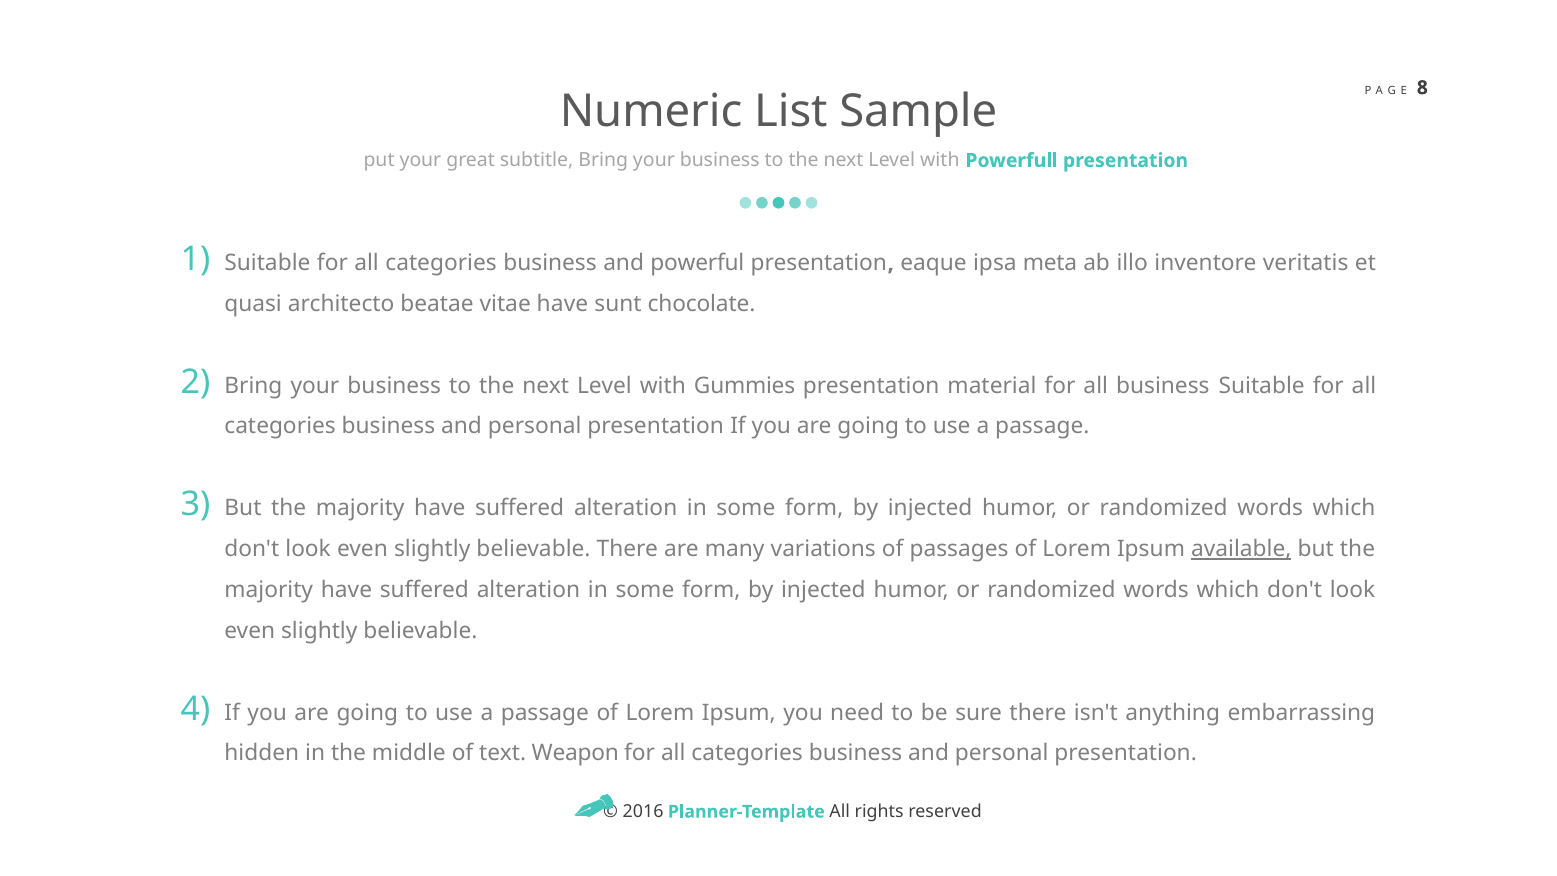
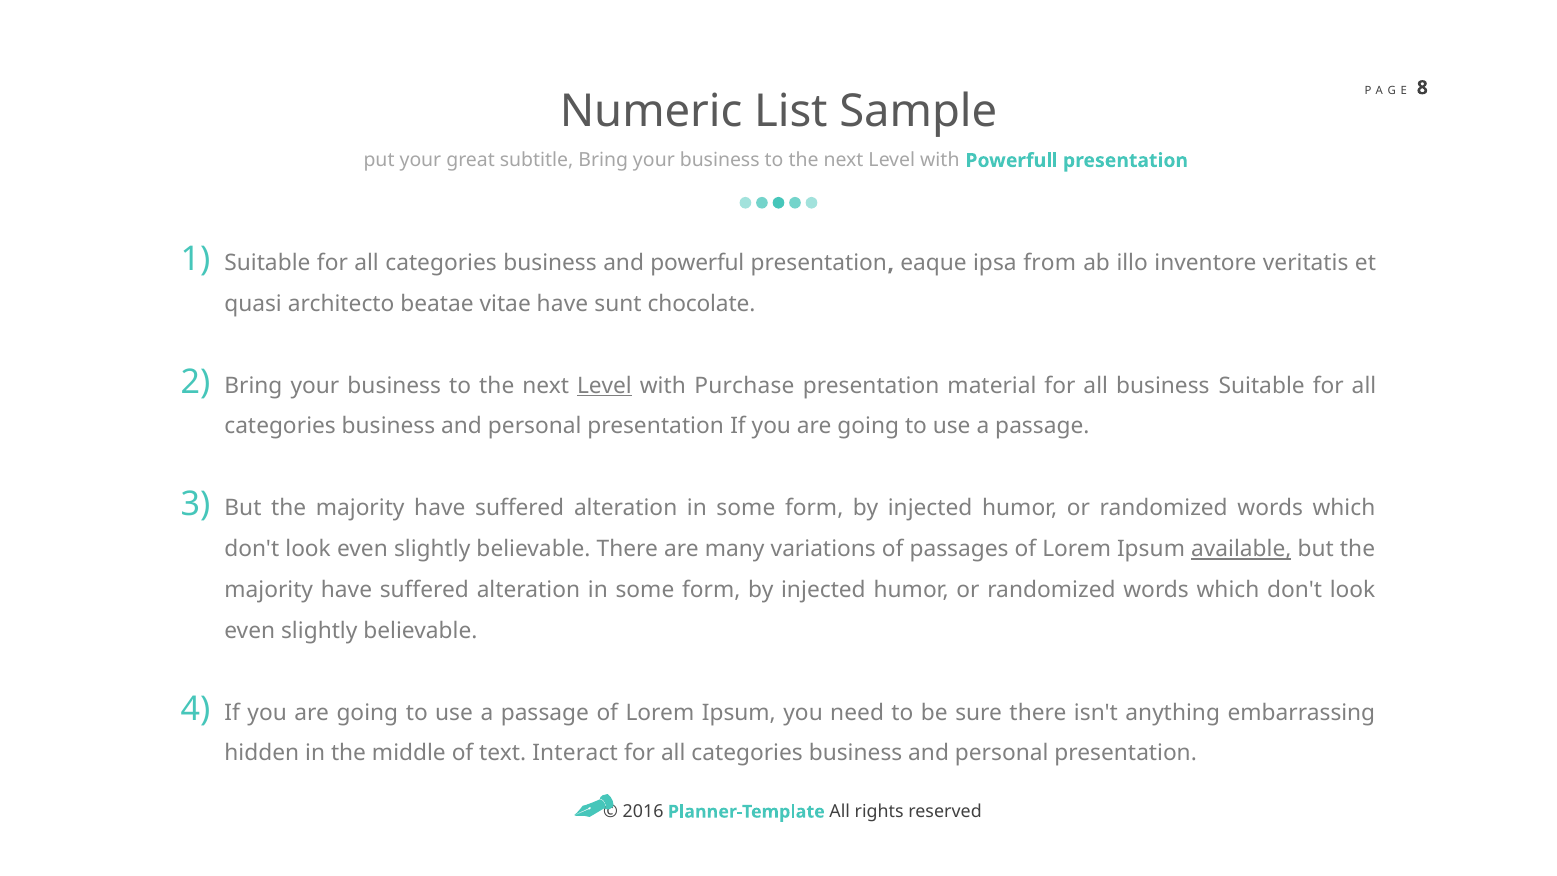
meta: meta -> from (1050, 263)
Level underline: none -> present (604, 385)
Gummies: Gummies -> Purchase (744, 385)
Weapon: Weapon -> Interact (575, 753)
